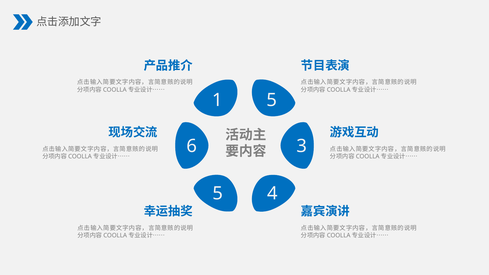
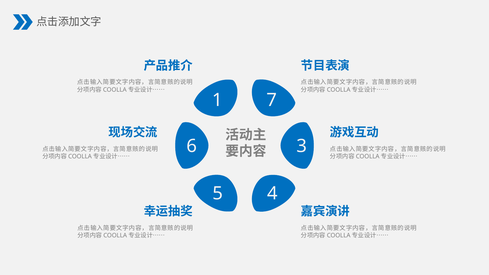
1 5: 5 -> 7 (272, 100)
